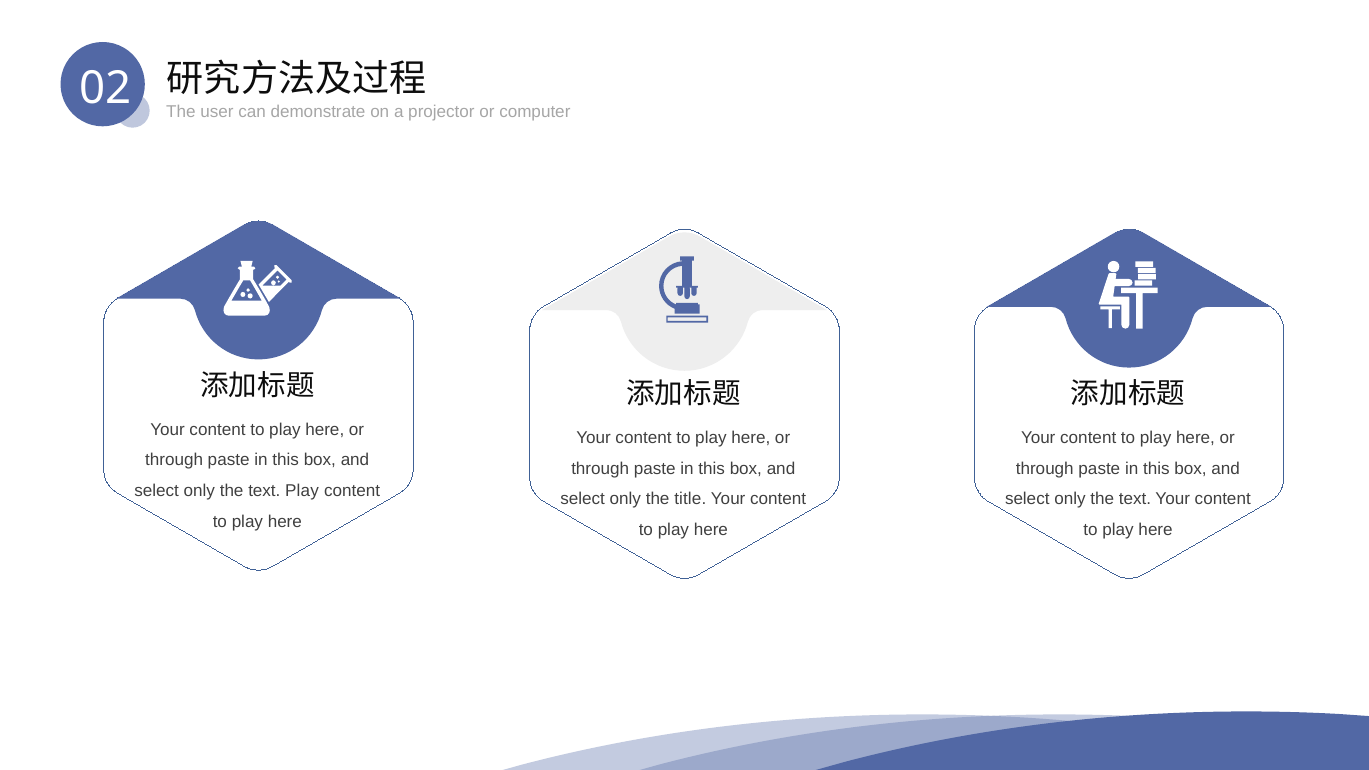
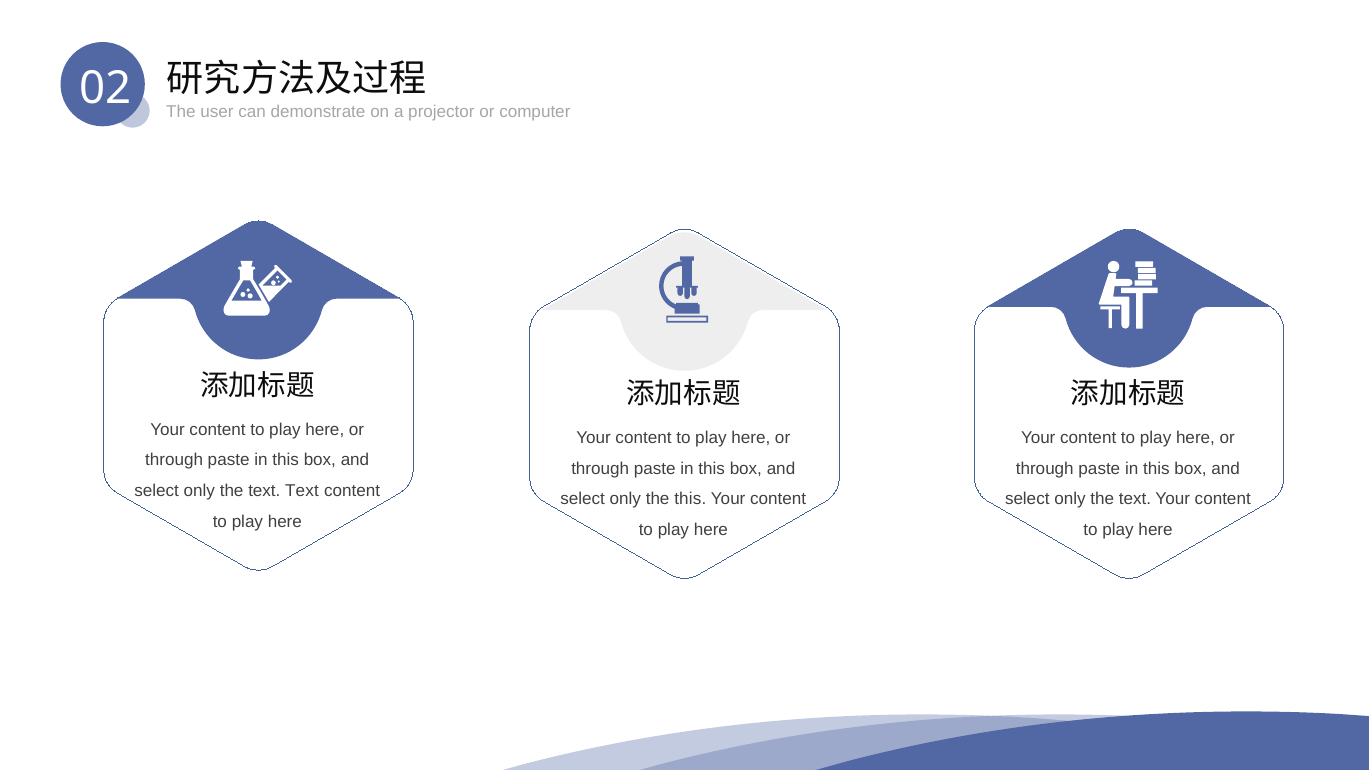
text Play: Play -> Text (302, 491)
the title: title -> this (690, 499)
